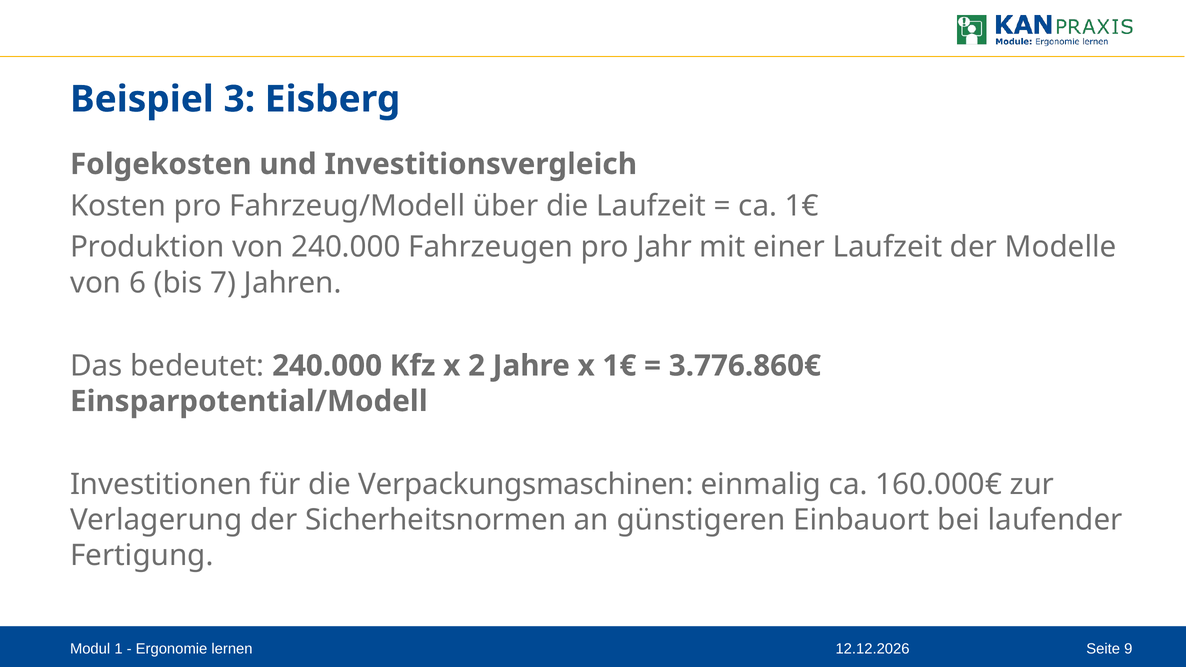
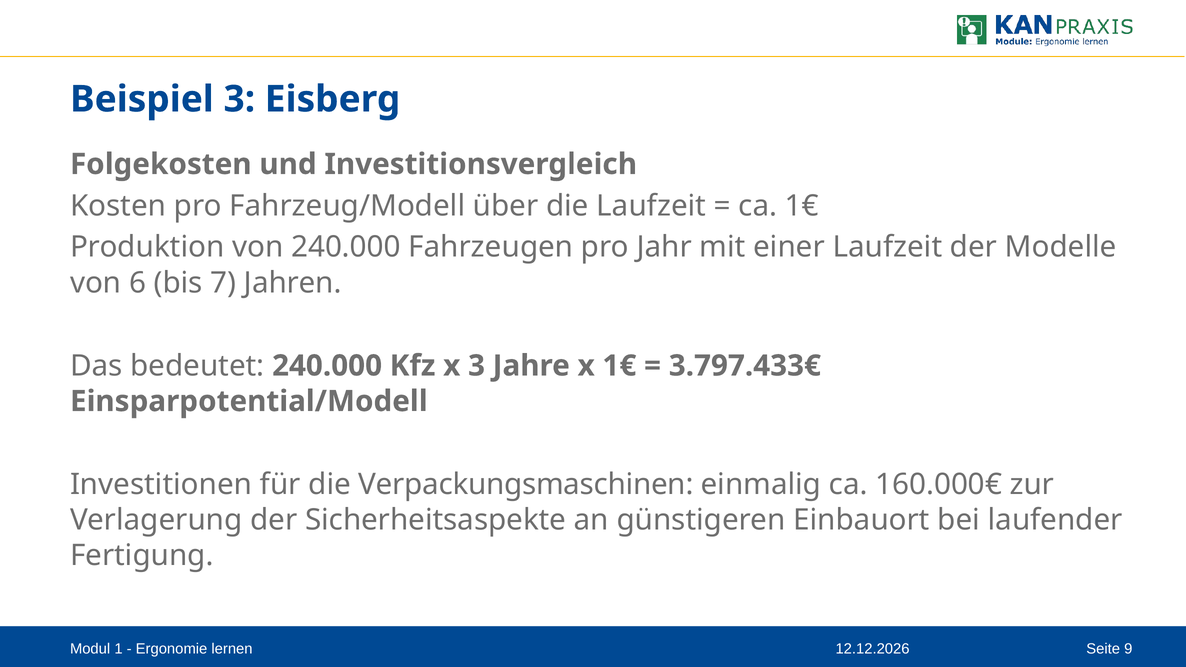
x 2: 2 -> 3 (477, 366)
3.776.860€: 3.776.860€ -> 3.797.433€ (745, 366)
Sicherheitsnormen: Sicherheitsnormen -> Sicherheitsaspekte (436, 520)
